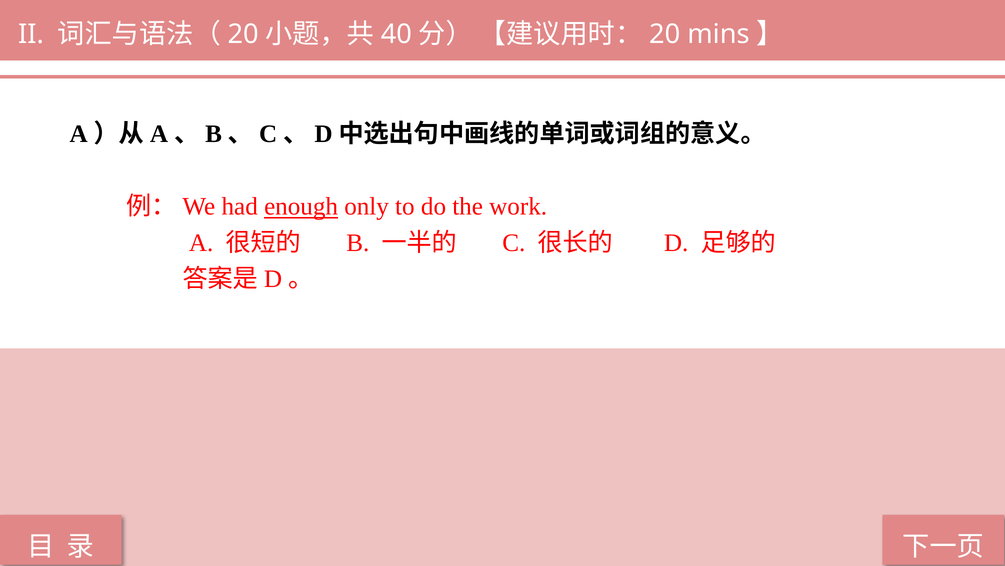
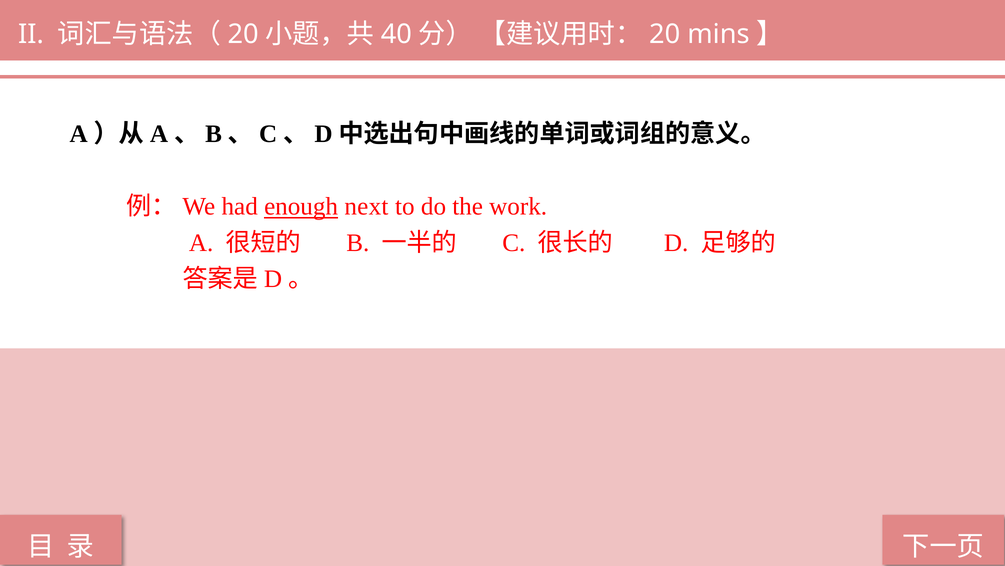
only: only -> next (366, 206)
